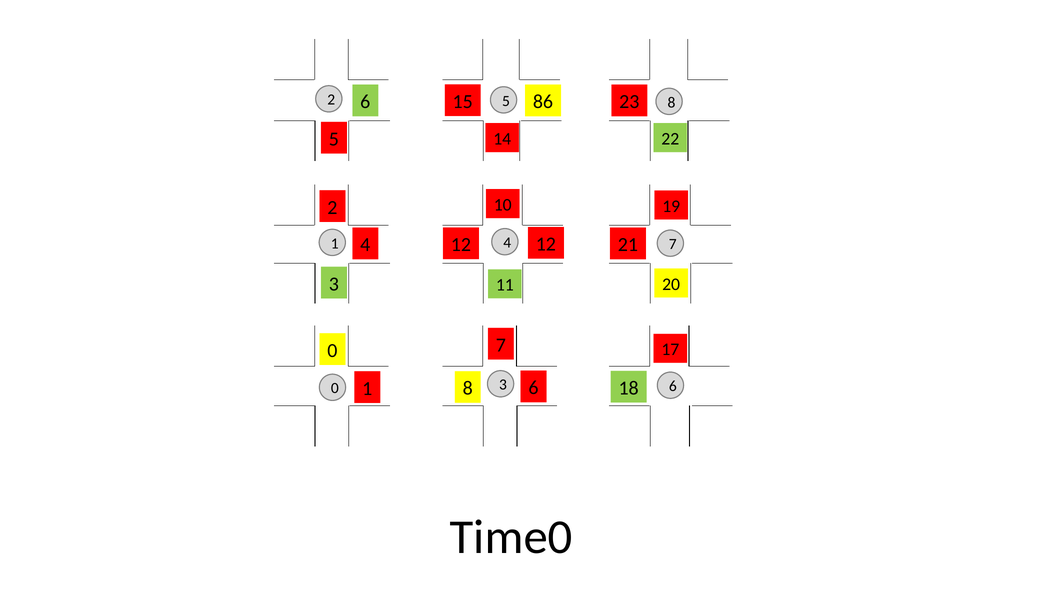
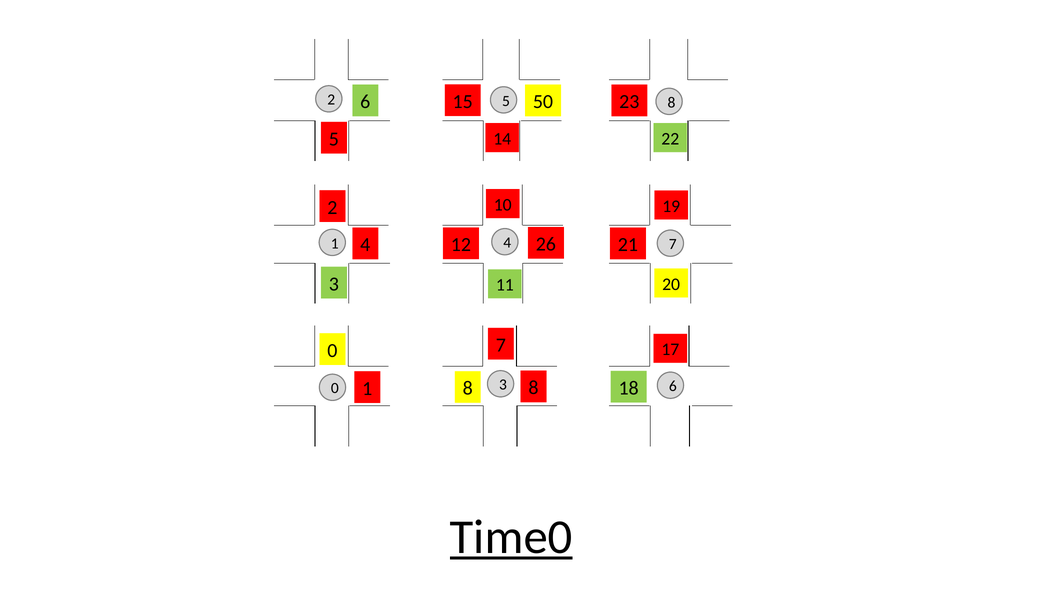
86: 86 -> 50 (543, 102)
12 12: 12 -> 26 (546, 244)
8 6: 6 -> 8 (534, 388)
Time0 underline: none -> present (511, 537)
